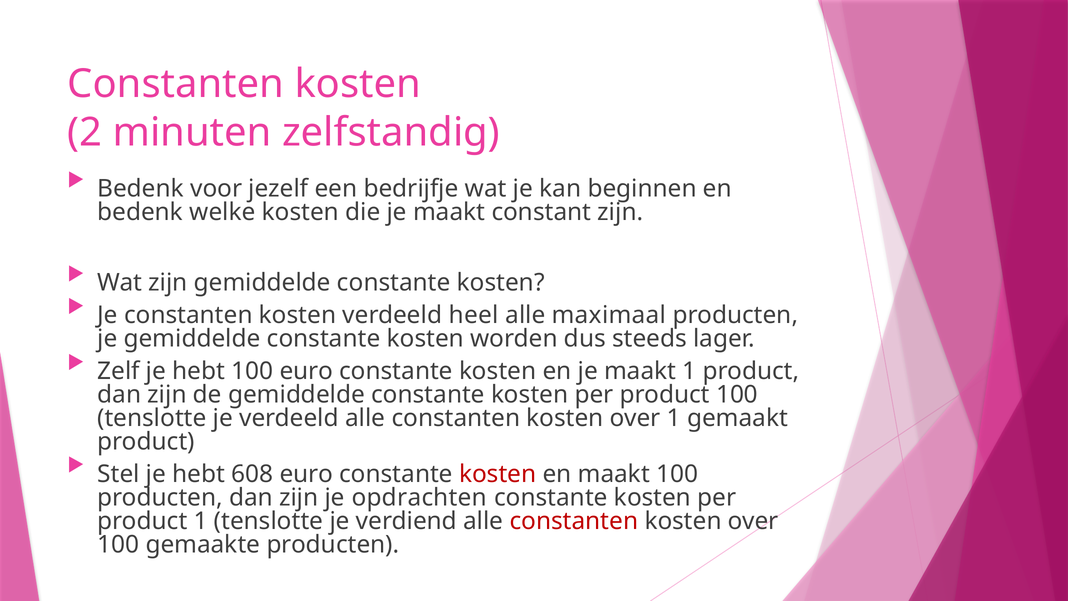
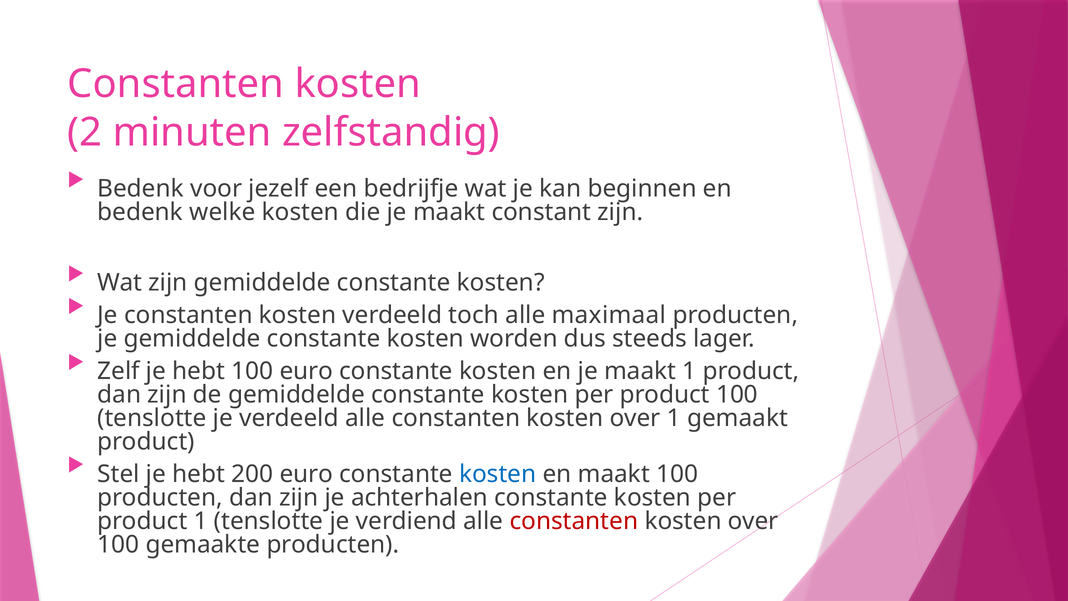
heel: heel -> toch (474, 315)
608: 608 -> 200 (252, 474)
kosten colour: red -> blue (498, 474)
opdrachten: opdrachten -> achterhalen (419, 497)
